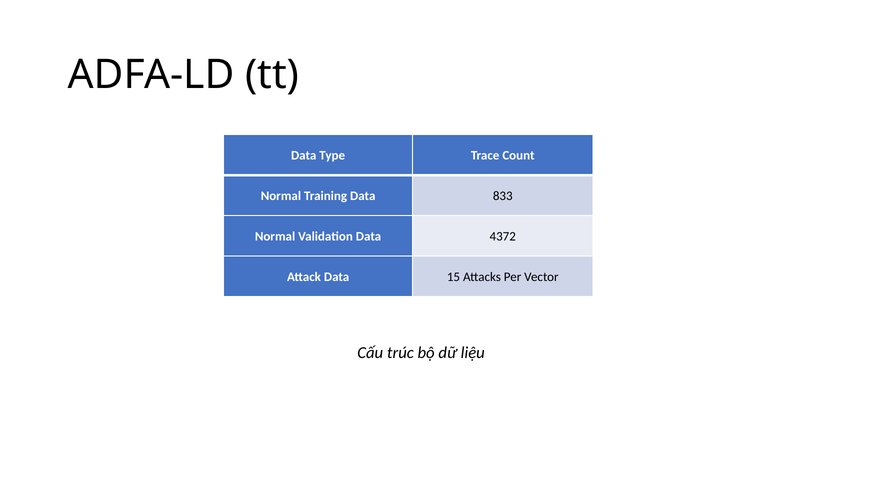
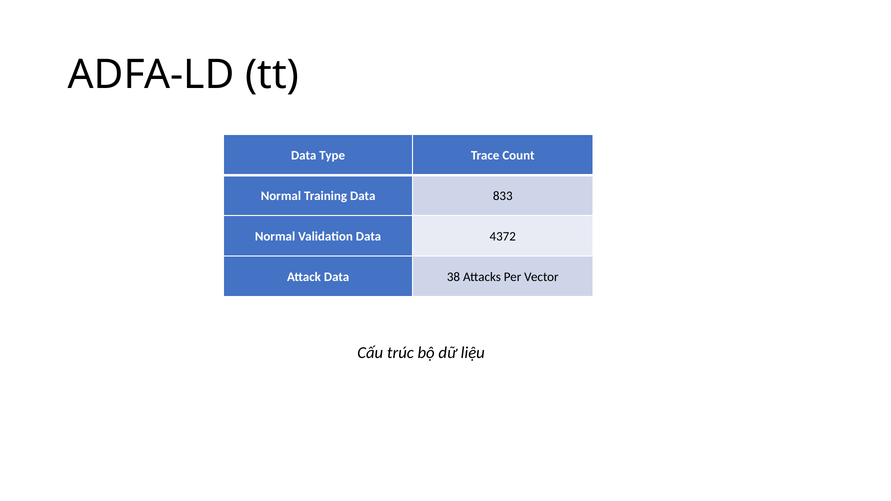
15: 15 -> 38 (453, 277)
